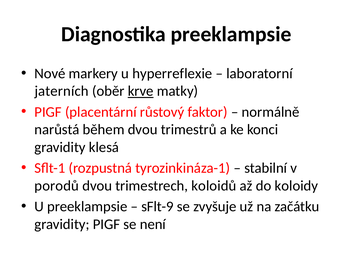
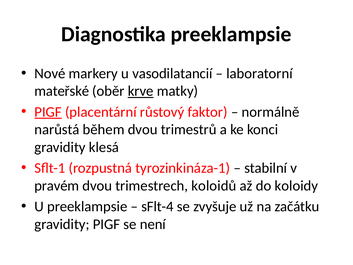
hyperreflexie: hyperreflexie -> vasodilatancií (172, 73)
jaterních: jaterních -> mateřské (62, 91)
PIGF underline: none -> present (48, 112)
porodů: porodů -> pravém (57, 186)
sFlt-9: sFlt-9 -> sFlt-4 (157, 206)
